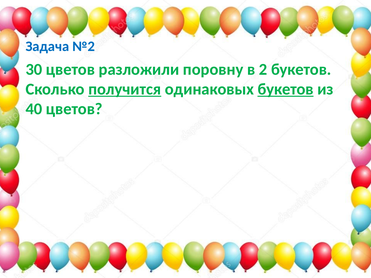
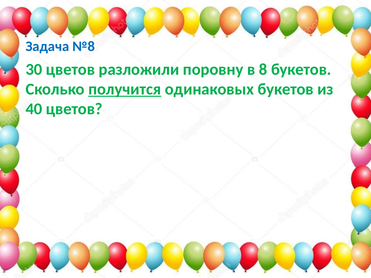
№2: №2 -> №8 (84, 47)
2: 2 -> 8 (263, 69)
букетов underline: present -> none (286, 89)
